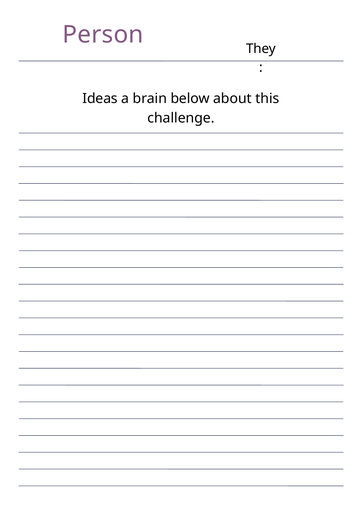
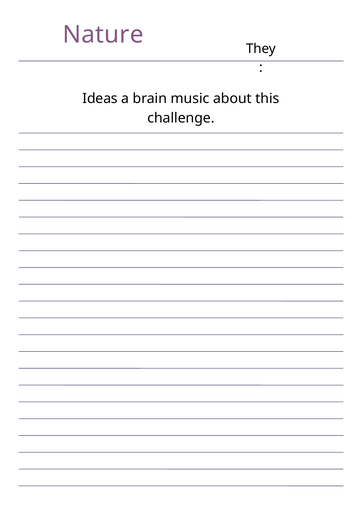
Person: Person -> Nature (103, 35)
below: below -> music (190, 98)
